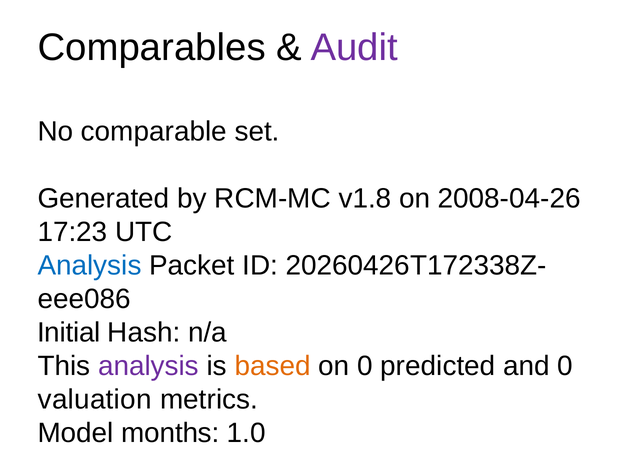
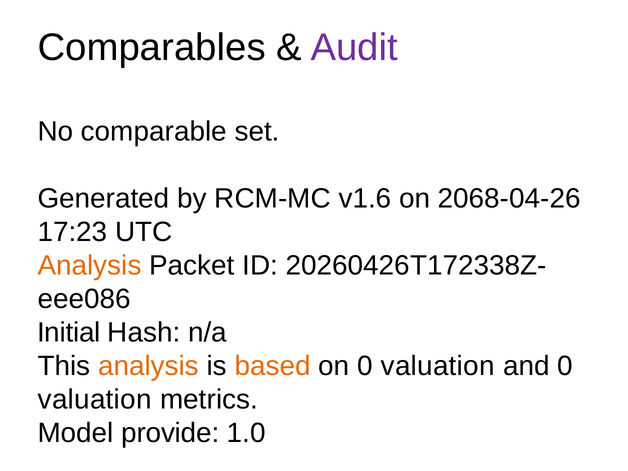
v1.8: v1.8 -> v1.6 (365, 199)
2008-04-26: 2008-04-26 -> 2068-04-26 (509, 199)
Analysis colour: blue -> orange (90, 266)
analysis colour: purple -> orange (148, 366)
on 0 predicted: predicted -> valuation (438, 366)
months: months -> provide (170, 433)
